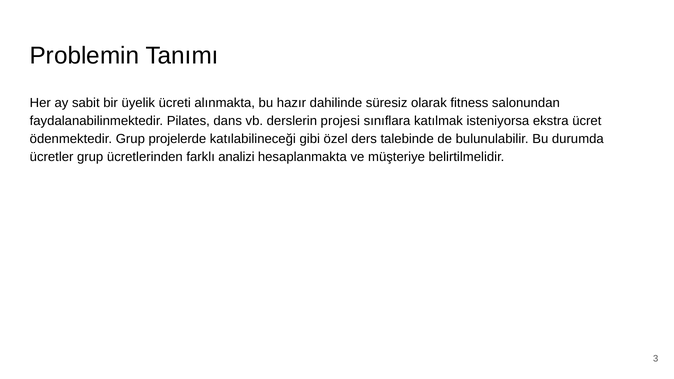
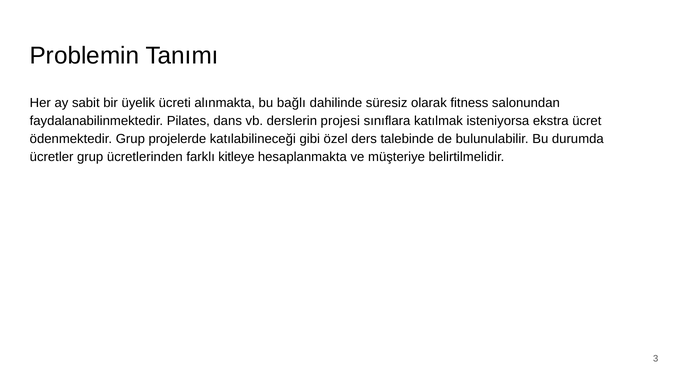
hazır: hazır -> bağlı (291, 103)
analizi: analizi -> kitleye (236, 157)
